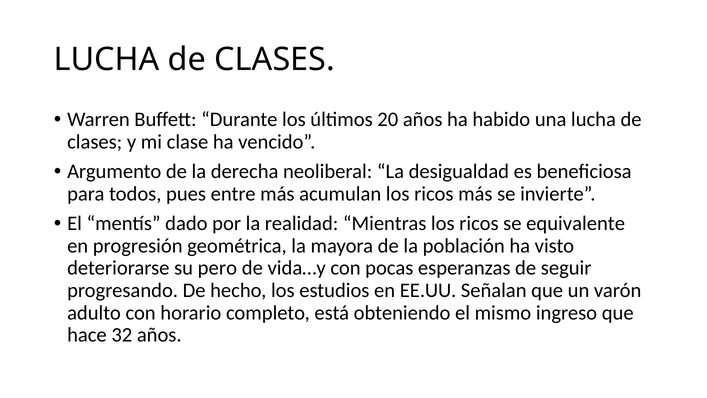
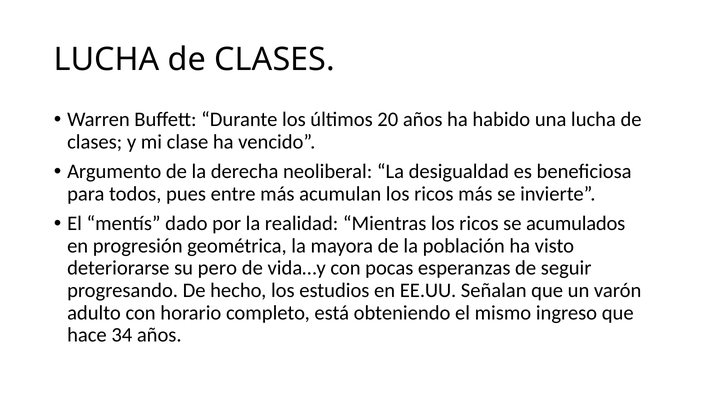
equivalente: equivalente -> acumulados (576, 223)
32: 32 -> 34 (122, 335)
